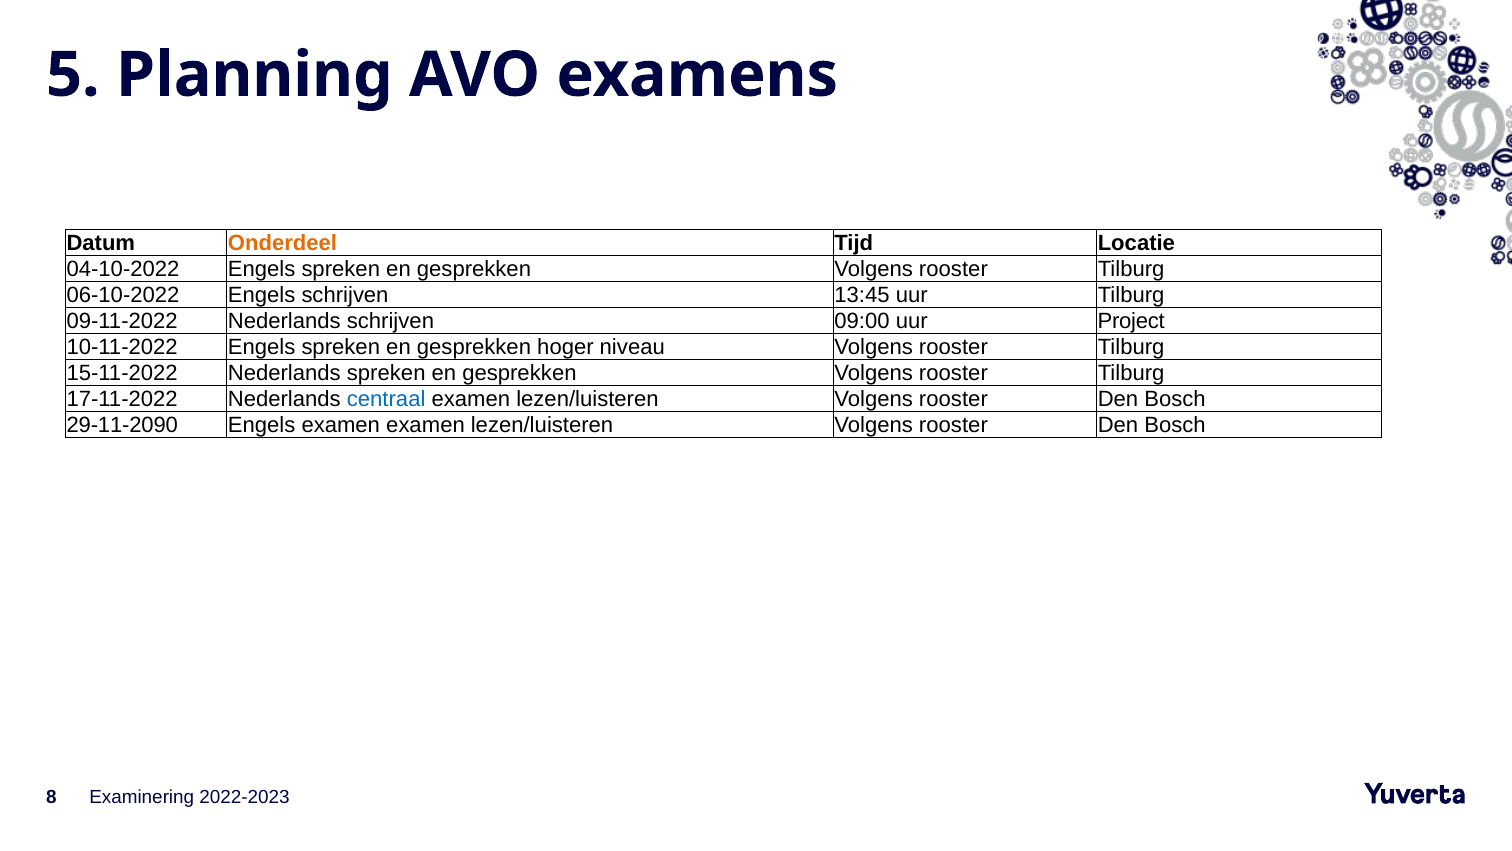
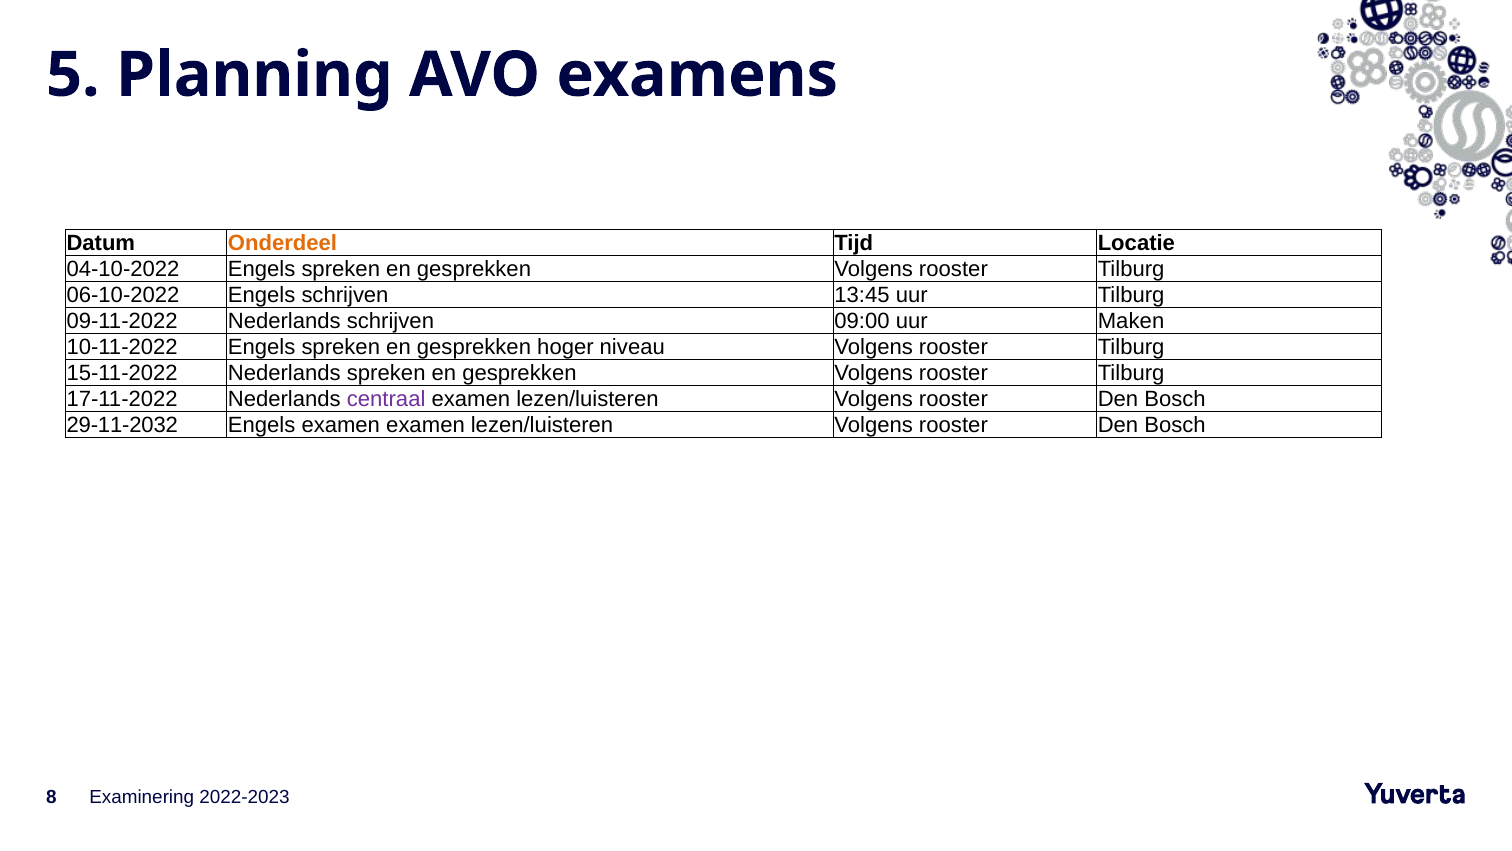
Project: Project -> Maken (1131, 321)
centraal colour: blue -> purple (386, 399)
29-11-2090: 29-11-2090 -> 29-11-2032 (122, 425)
